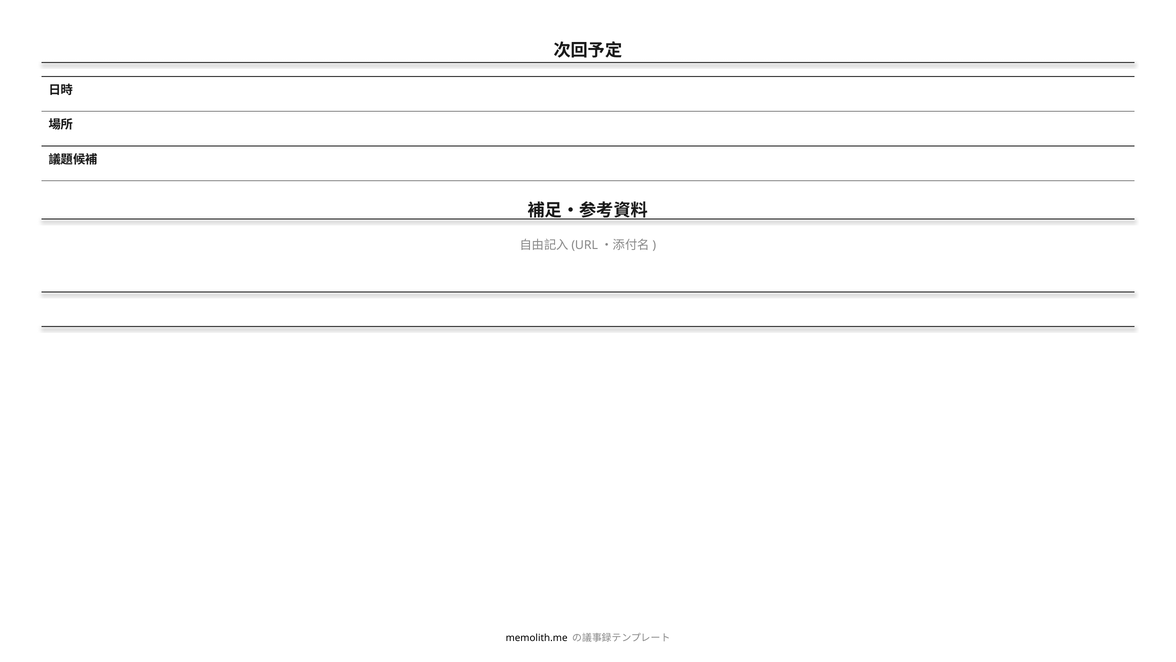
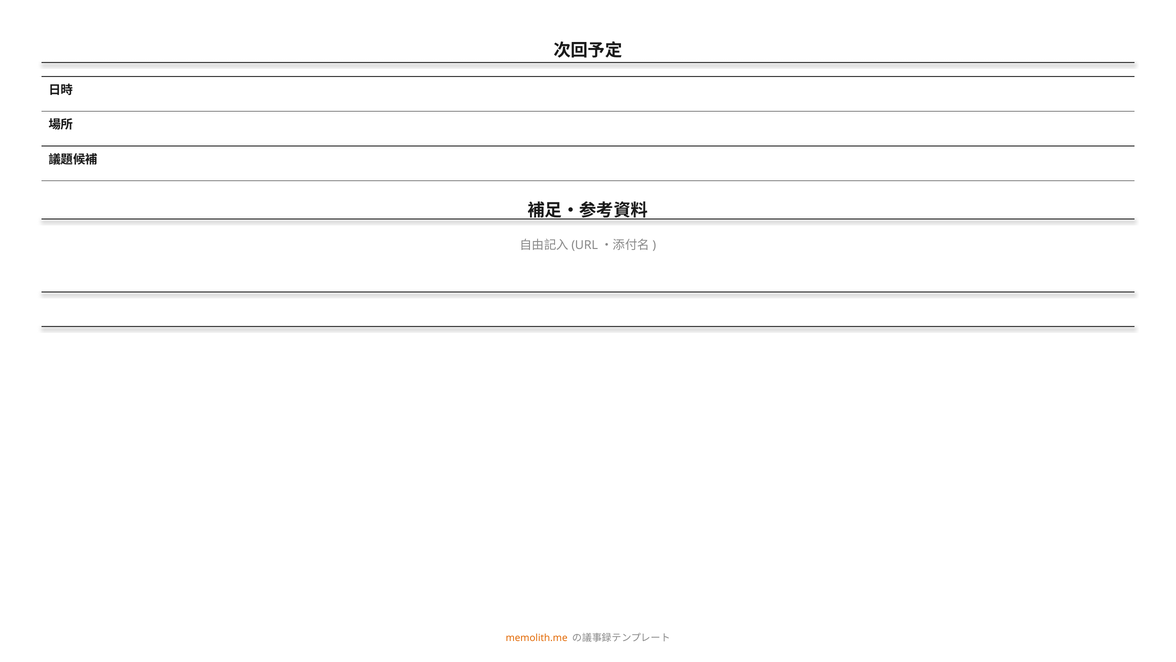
memolith.me colour: black -> orange (537, 638)
